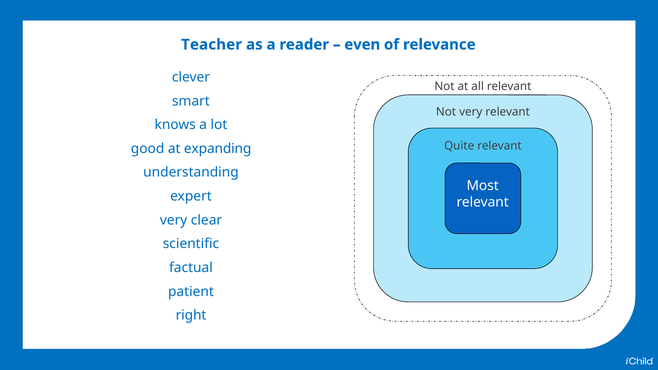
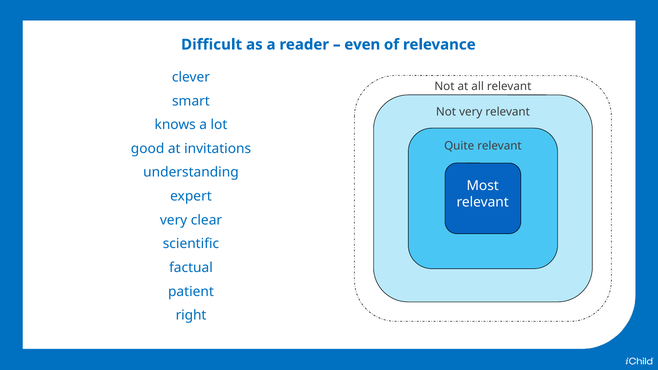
Teacher: Teacher -> Difficult (212, 45)
expanding: expanding -> invitations (218, 149)
